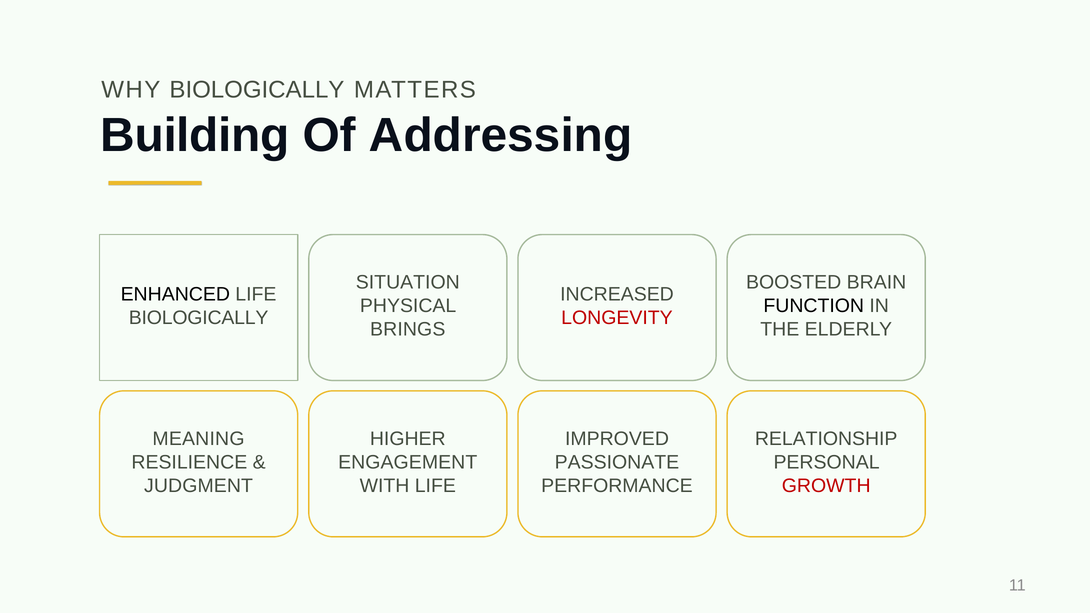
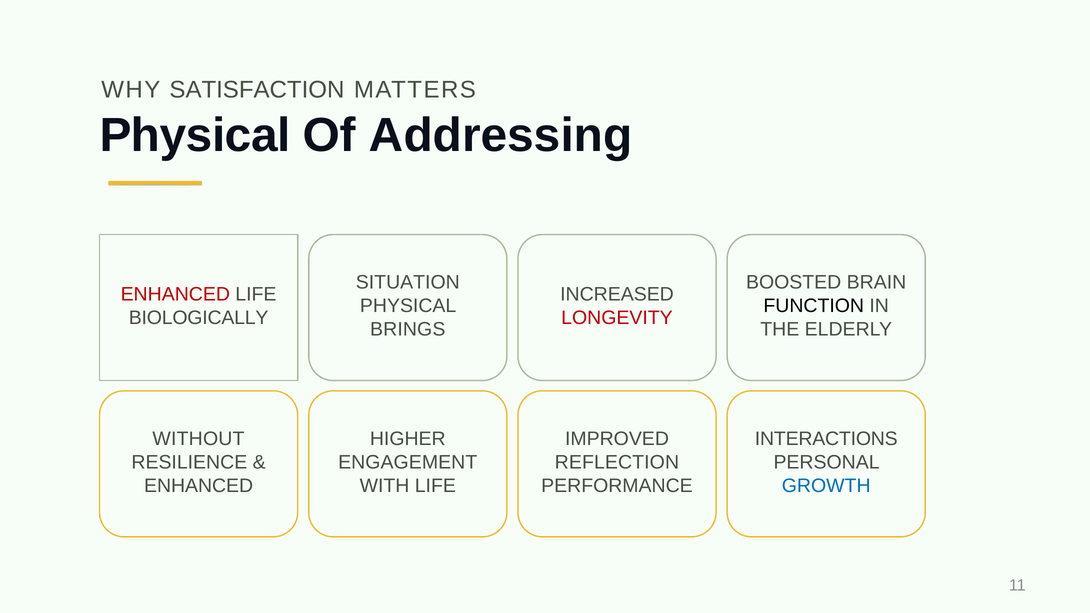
WHY BIOLOGICALLY: BIOLOGICALLY -> SATISFACTION (257, 90)
Building: Building -> Physical (195, 135)
ENHANCED colour: black -> red (175, 294)
MEANING: MEANING -> WITHOUT (198, 439)
RELATIONSHIP: RELATIONSHIP -> INTERACTIONS (826, 439)
PASSIONATE: PASSIONATE -> REFLECTION (617, 462)
JUDGMENT: JUDGMENT -> ENHANCED (199, 486)
GROWTH colour: red -> blue (826, 486)
